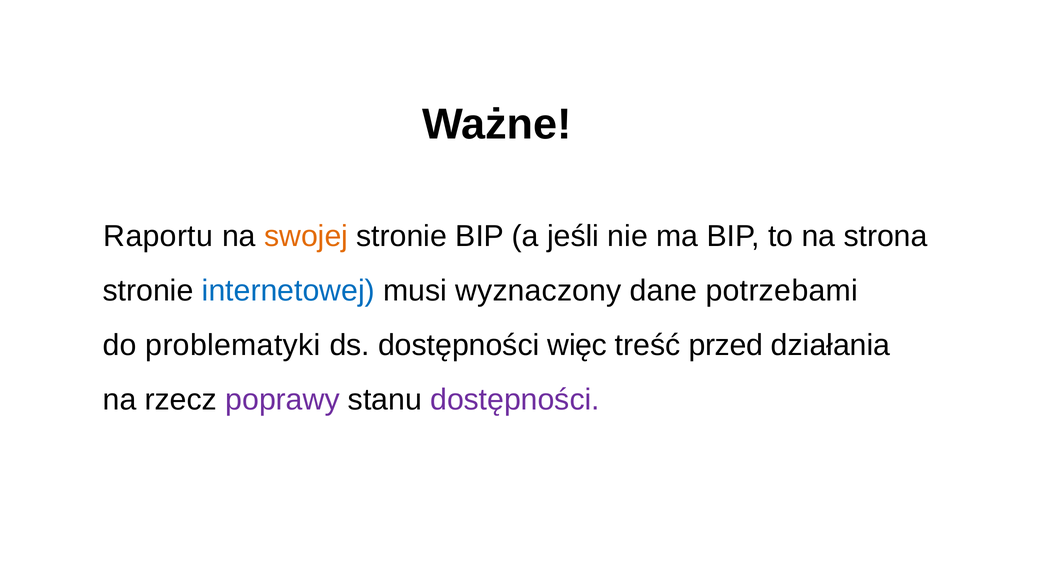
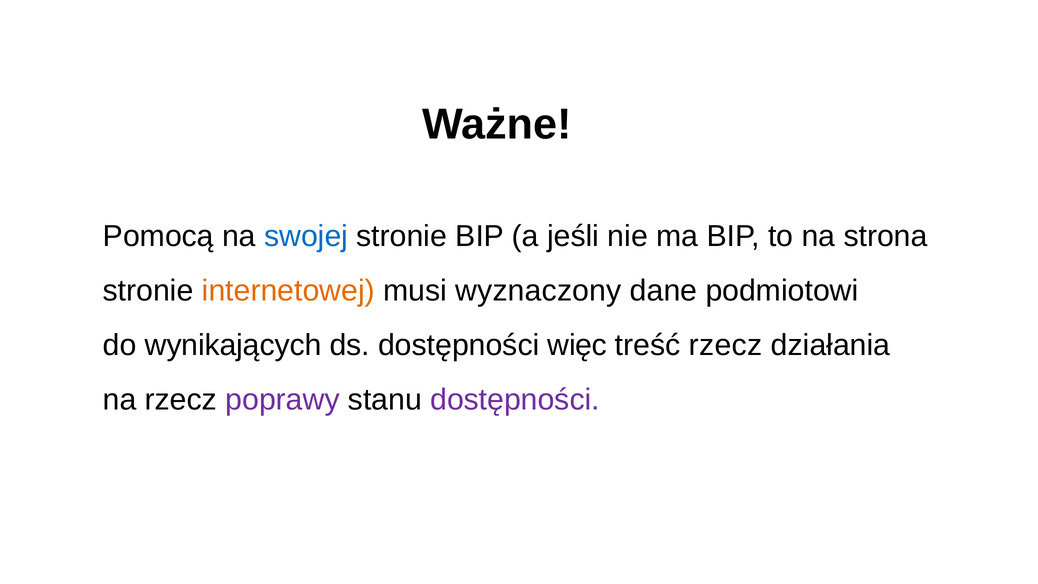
Raportu: Raportu -> Pomocą (158, 236)
swojej colour: orange -> blue (306, 236)
internetowej colour: blue -> orange (288, 291)
potrzebami: potrzebami -> podmiotowi (782, 291)
problematyki: problematyki -> wynikających (233, 345)
treść przed: przed -> rzecz (726, 345)
